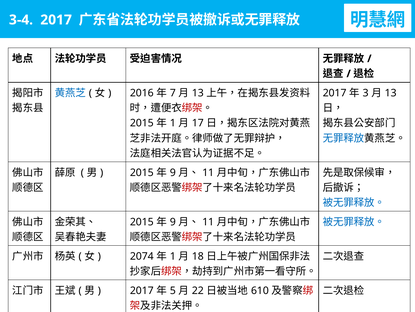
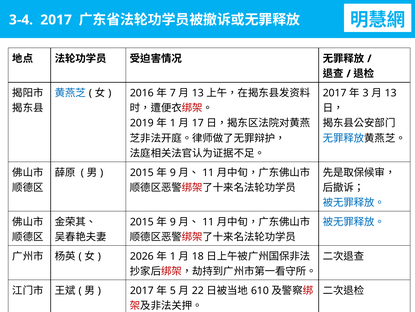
2015: 2015 -> 2019 (142, 123)
2074: 2074 -> 2026 (142, 256)
